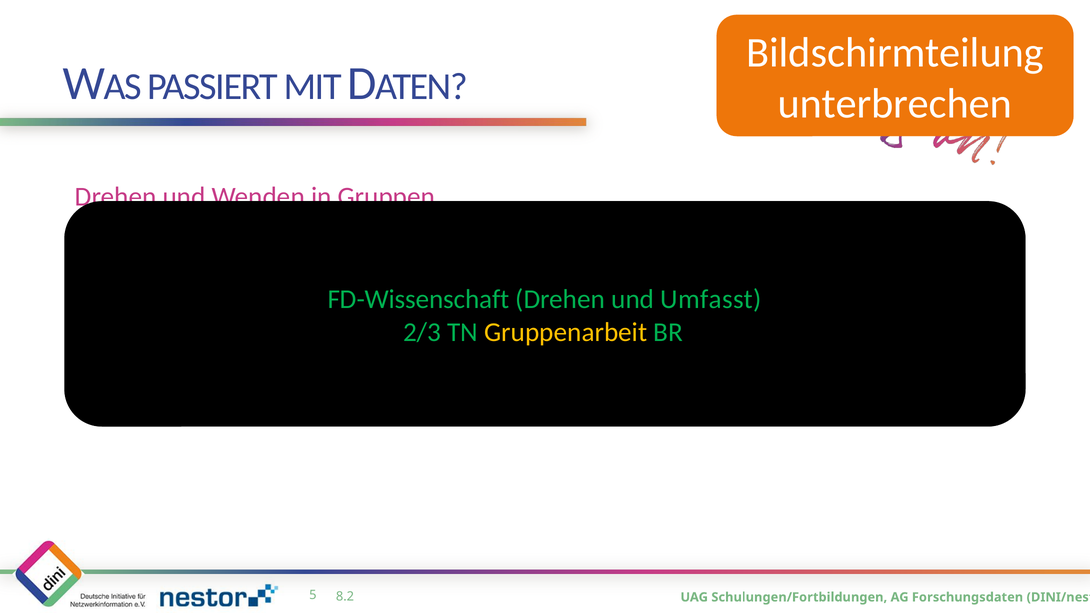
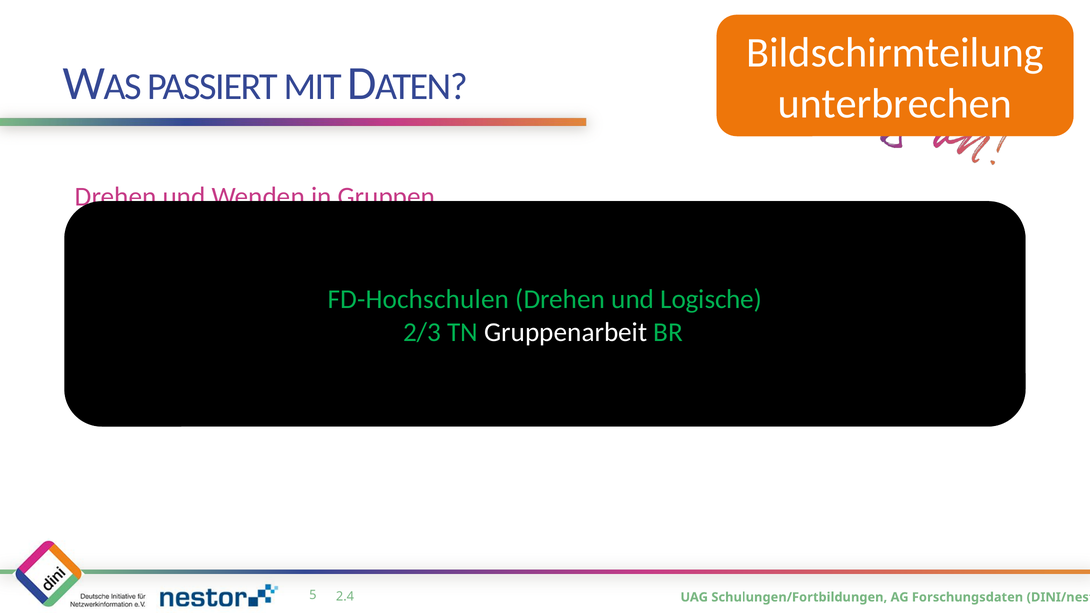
FD-Wissenschaft: FD-Wissenschaft -> FD-Hochschulen (418, 299)
und Umfasst: Umfasst -> Logische (711, 299)
Gruppenarbeit colour: yellow -> white (566, 332)
8.2: 8.2 -> 2.4 (345, 597)
